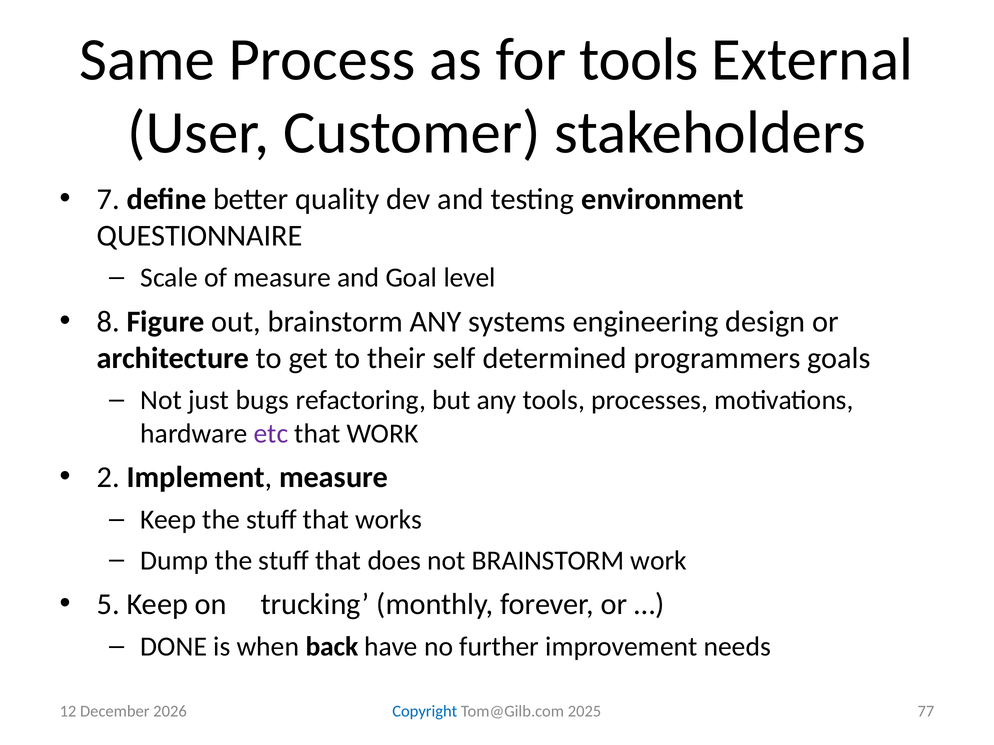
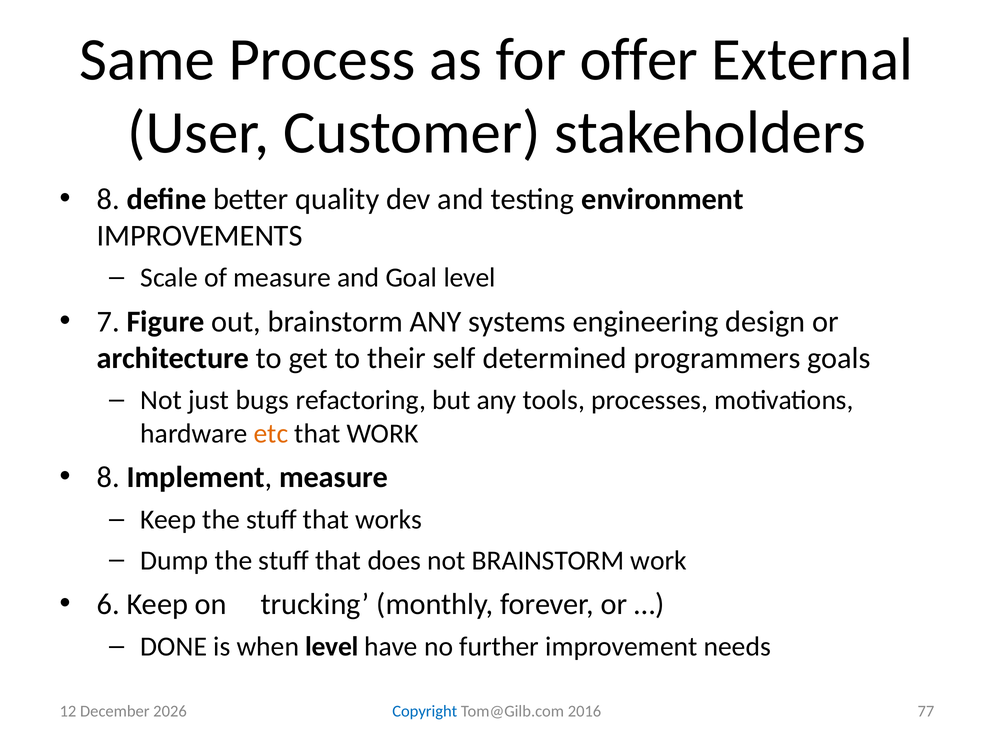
for tools: tools -> offer (639, 60)
7: 7 -> 8 (108, 199)
QUESTIONNAIRE: QUESTIONNAIRE -> IMPROVEMENTS (200, 236)
8: 8 -> 7 (108, 322)
etc colour: purple -> orange (271, 434)
2: 2 -> 8 (108, 478)
5: 5 -> 6 (108, 605)
when back: back -> level (332, 647)
2025: 2025 -> 2016 (585, 712)
